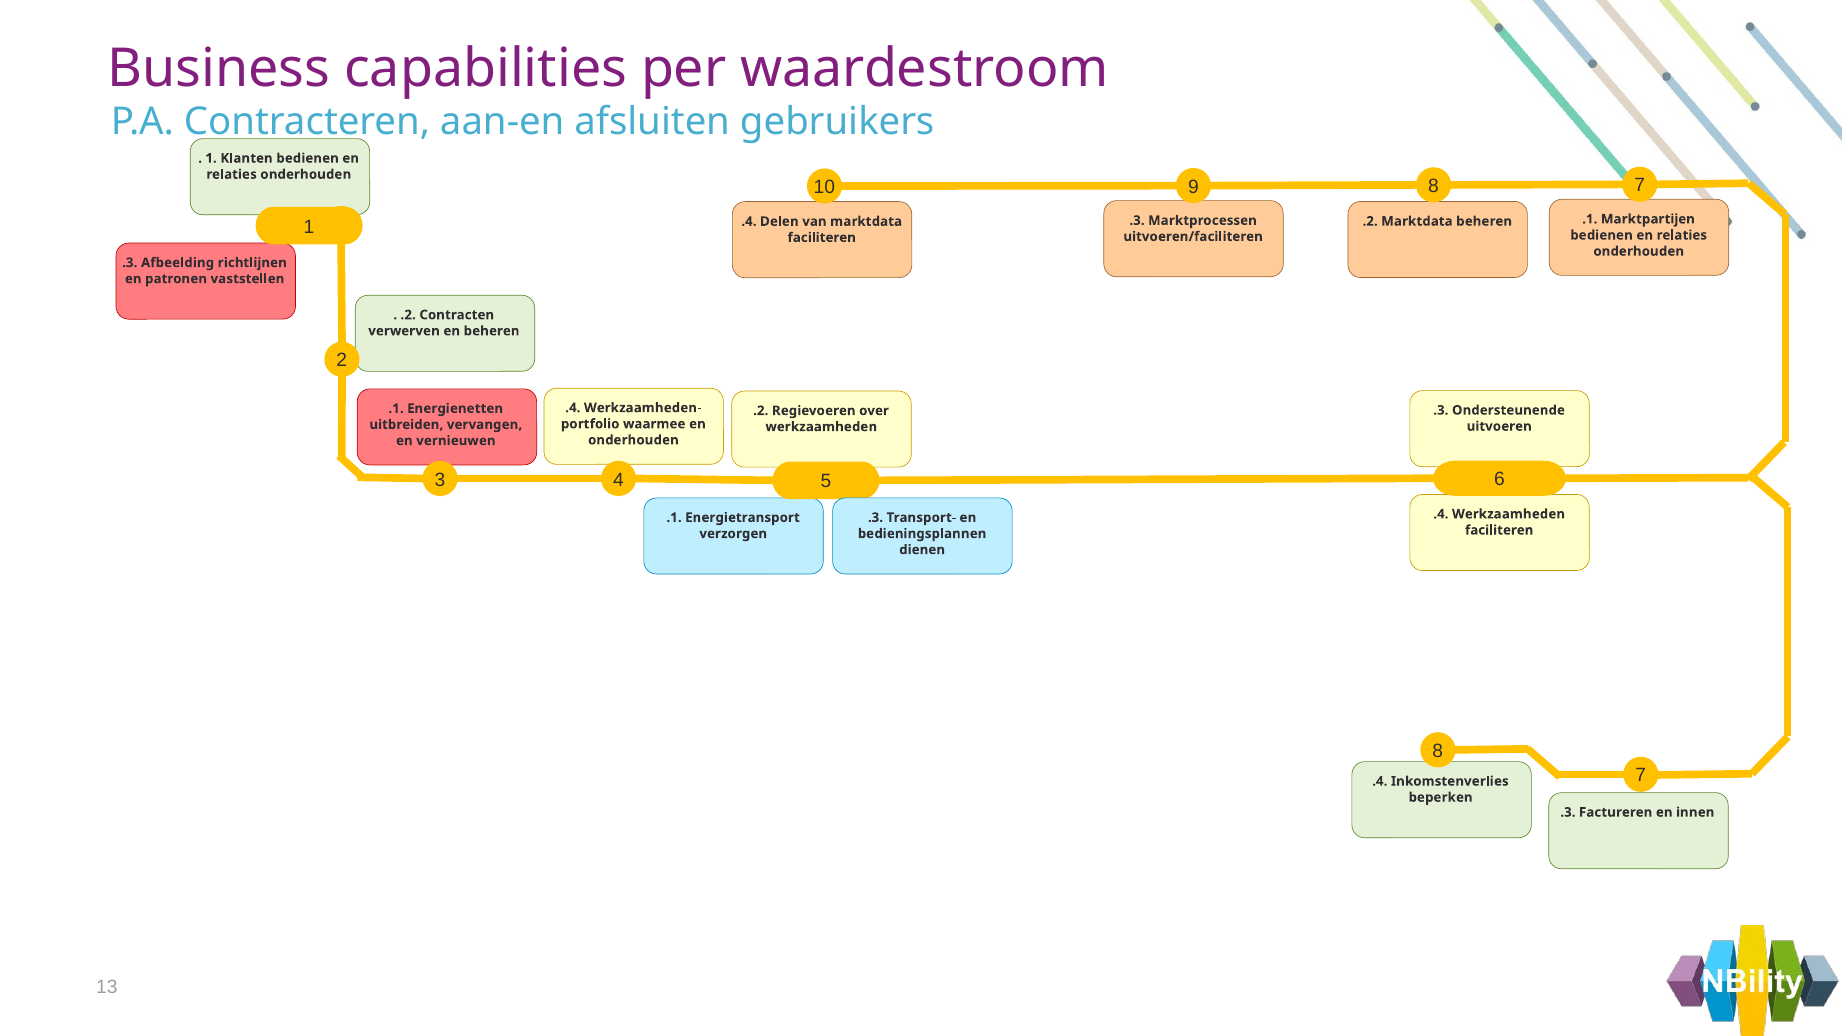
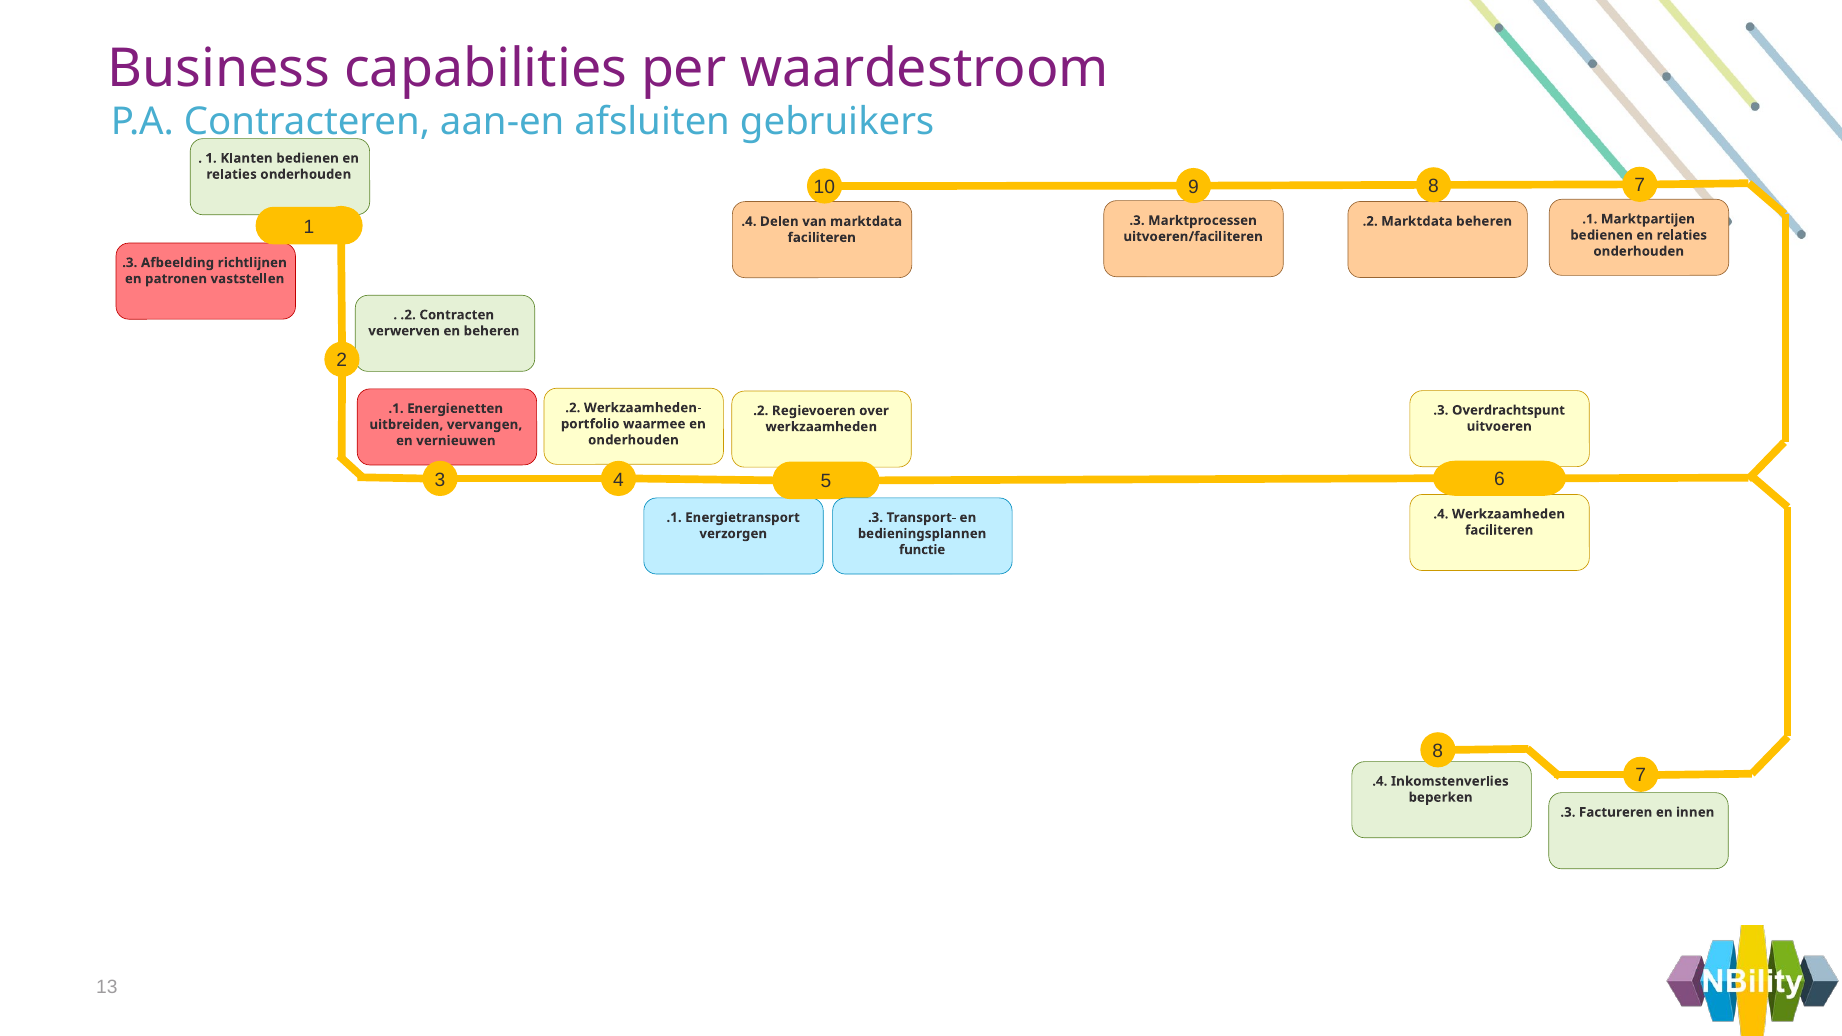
.4: .4 -> .2 (573, 408)
Ondersteunende: Ondersteunende -> Overdrachtspunt (1508, 410)
dienen: dienen -> functie (922, 550)
